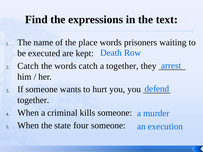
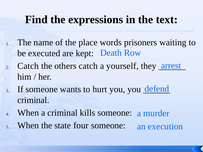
the words: words -> others (65, 66)
a together: together -> yourself (122, 66)
together: together -> criminal (33, 100)
